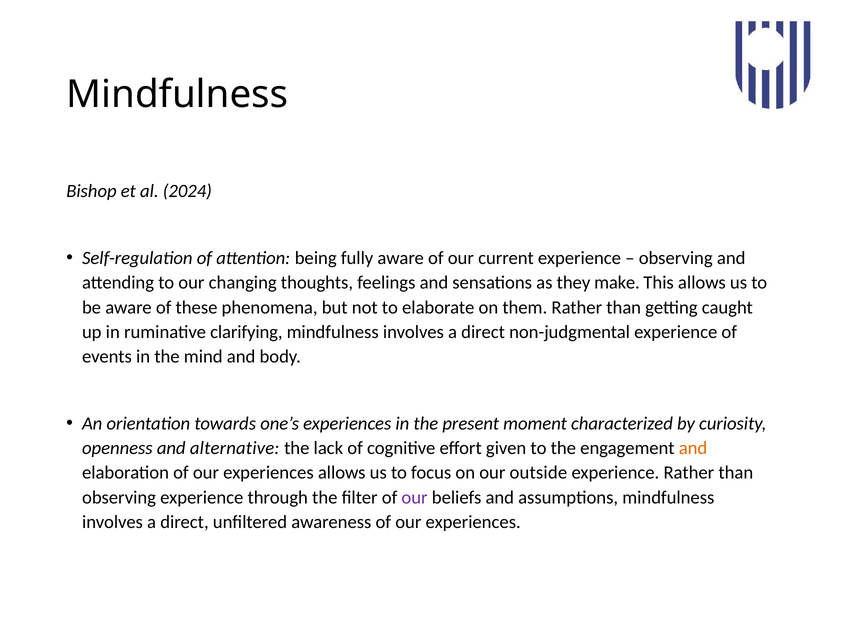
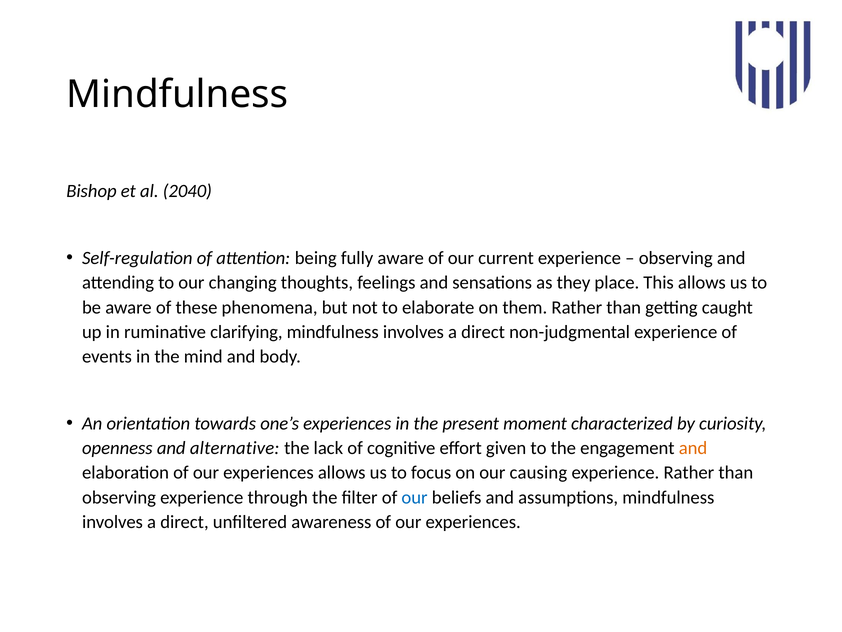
2024: 2024 -> 2040 (187, 191)
make: make -> place (617, 282)
outside: outside -> causing (538, 472)
our colour: purple -> blue (415, 497)
